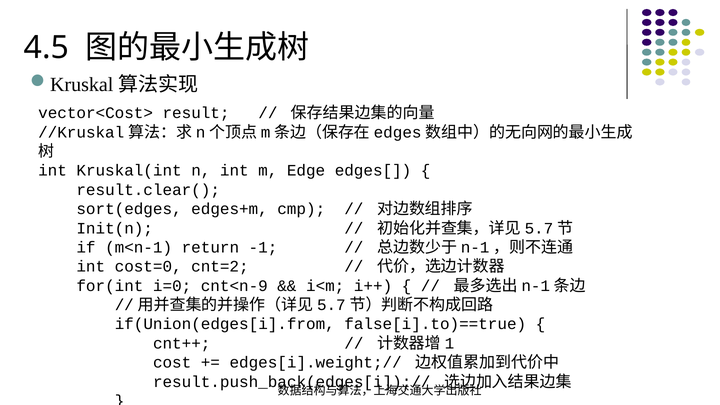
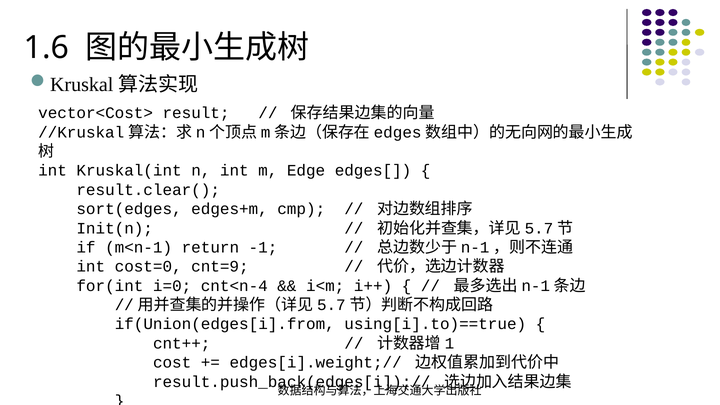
4.5: 4.5 -> 1.6 (47, 47)
cnt=2: cnt=2 -> cnt=9 (220, 267)
cnt<n-9: cnt<n-9 -> cnt<n-4 (234, 286)
false[i].to)==true: false[i].to)==true -> using[i].to)==true (435, 324)
